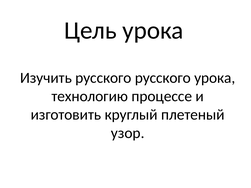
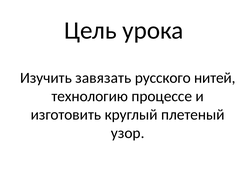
Изучить русского: русского -> завязать (103, 78)
русского урока: урока -> нитей (215, 78)
